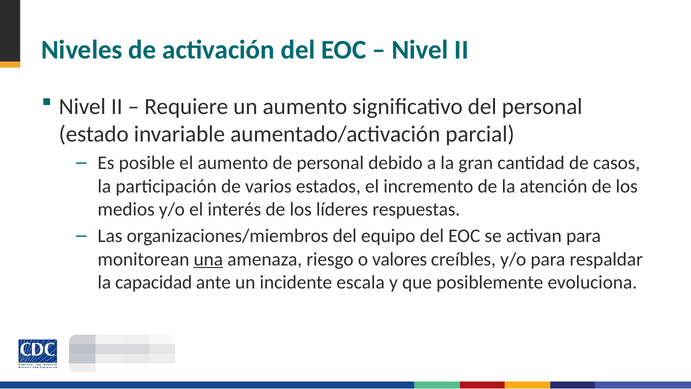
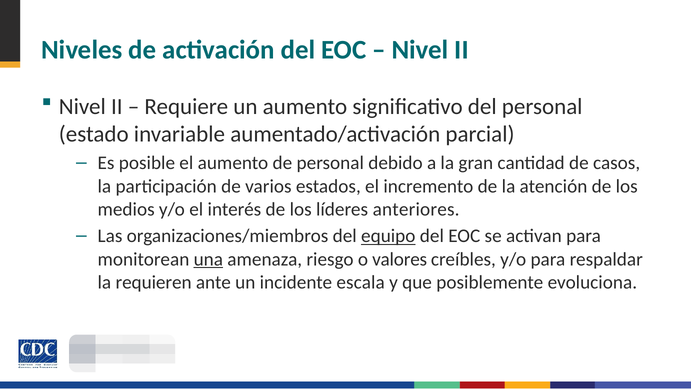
respuestas: respuestas -> anteriores (416, 209)
equipo underline: none -> present (388, 236)
capacidad: capacidad -> requieren (154, 282)
